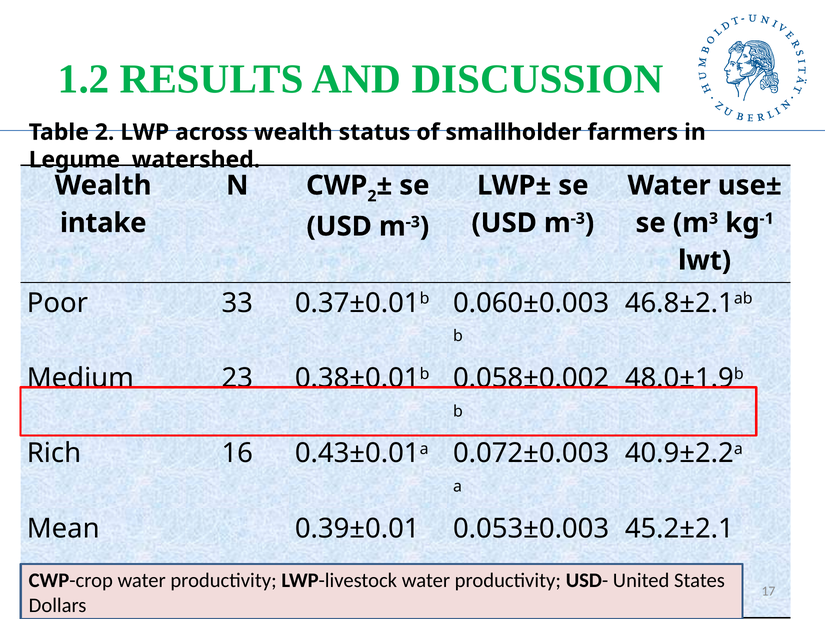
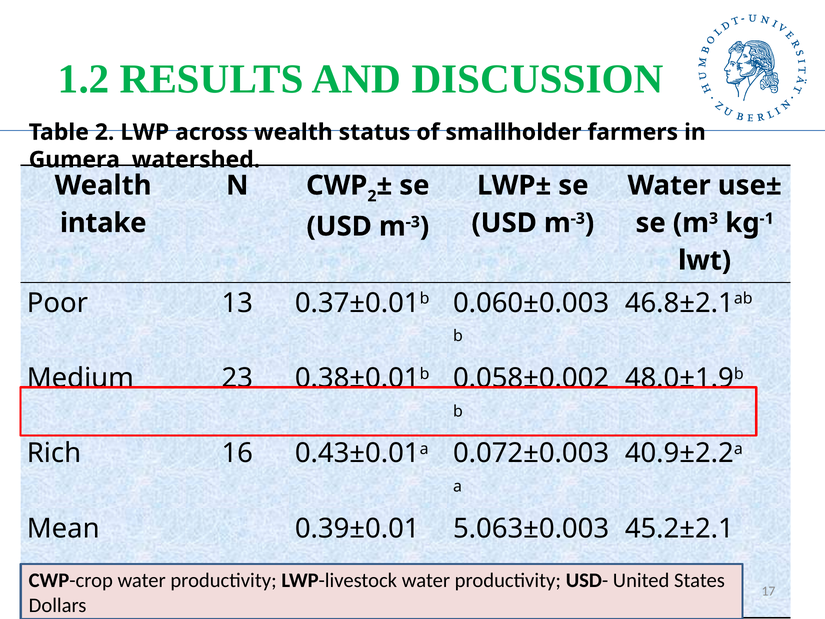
Legume: Legume -> Gumera (74, 160)
33: 33 -> 13 (237, 303)
0.053±0.003: 0.053±0.003 -> 5.063±0.003 (531, 528)
